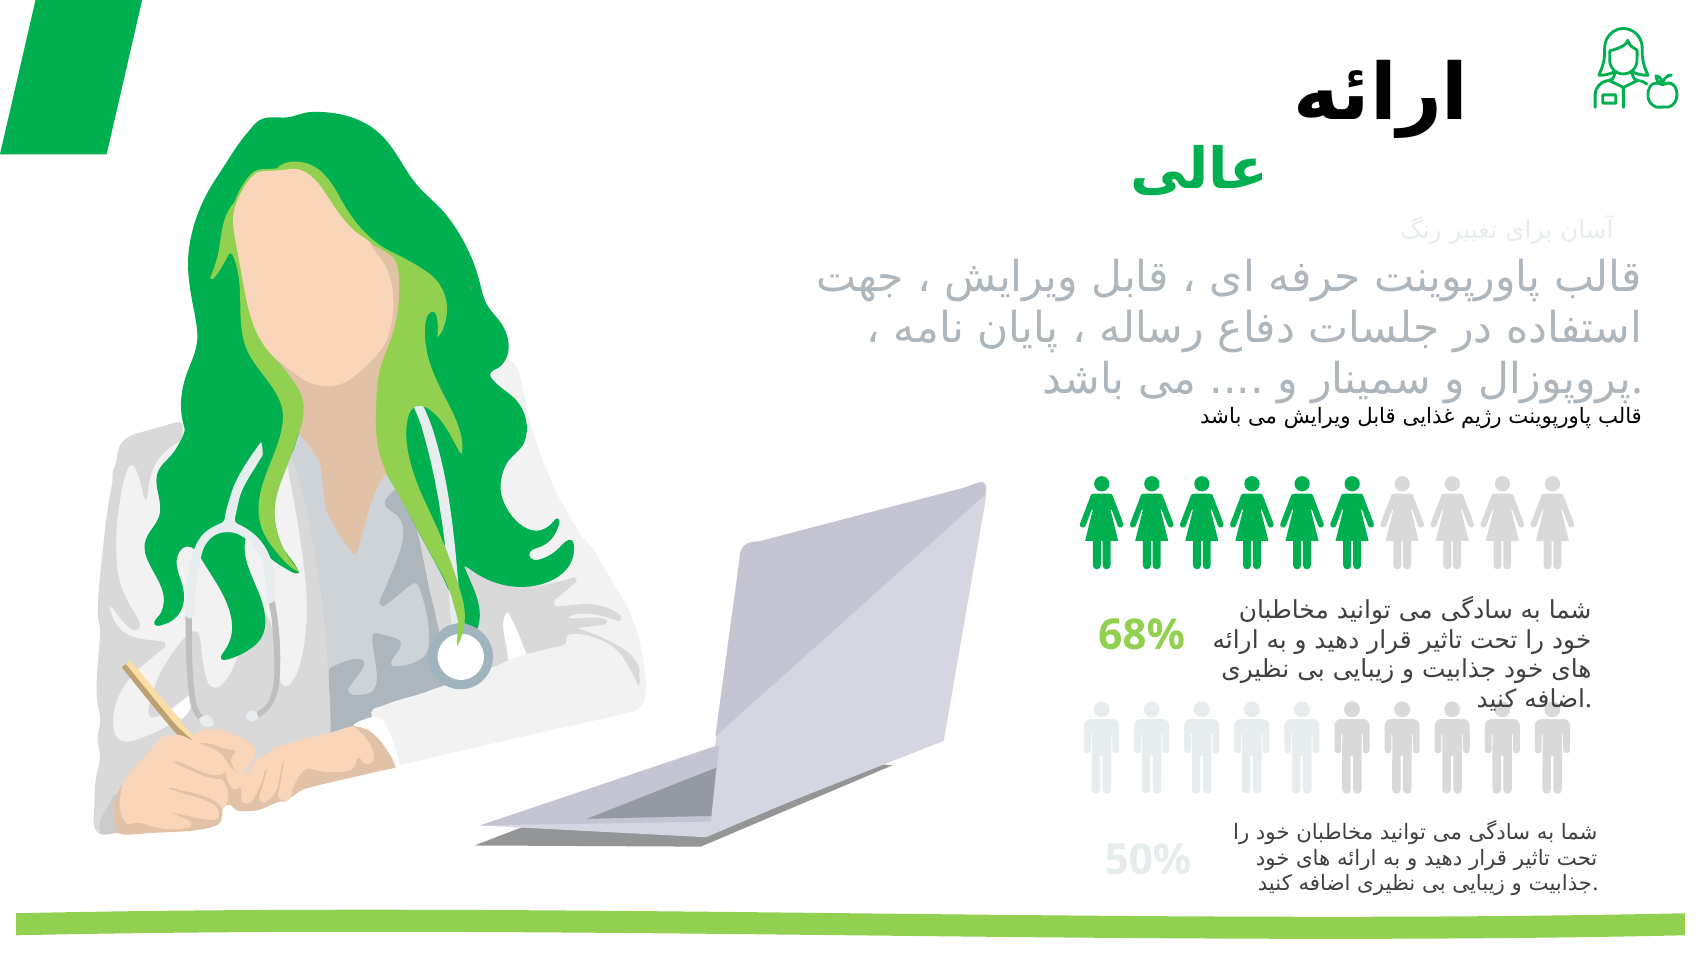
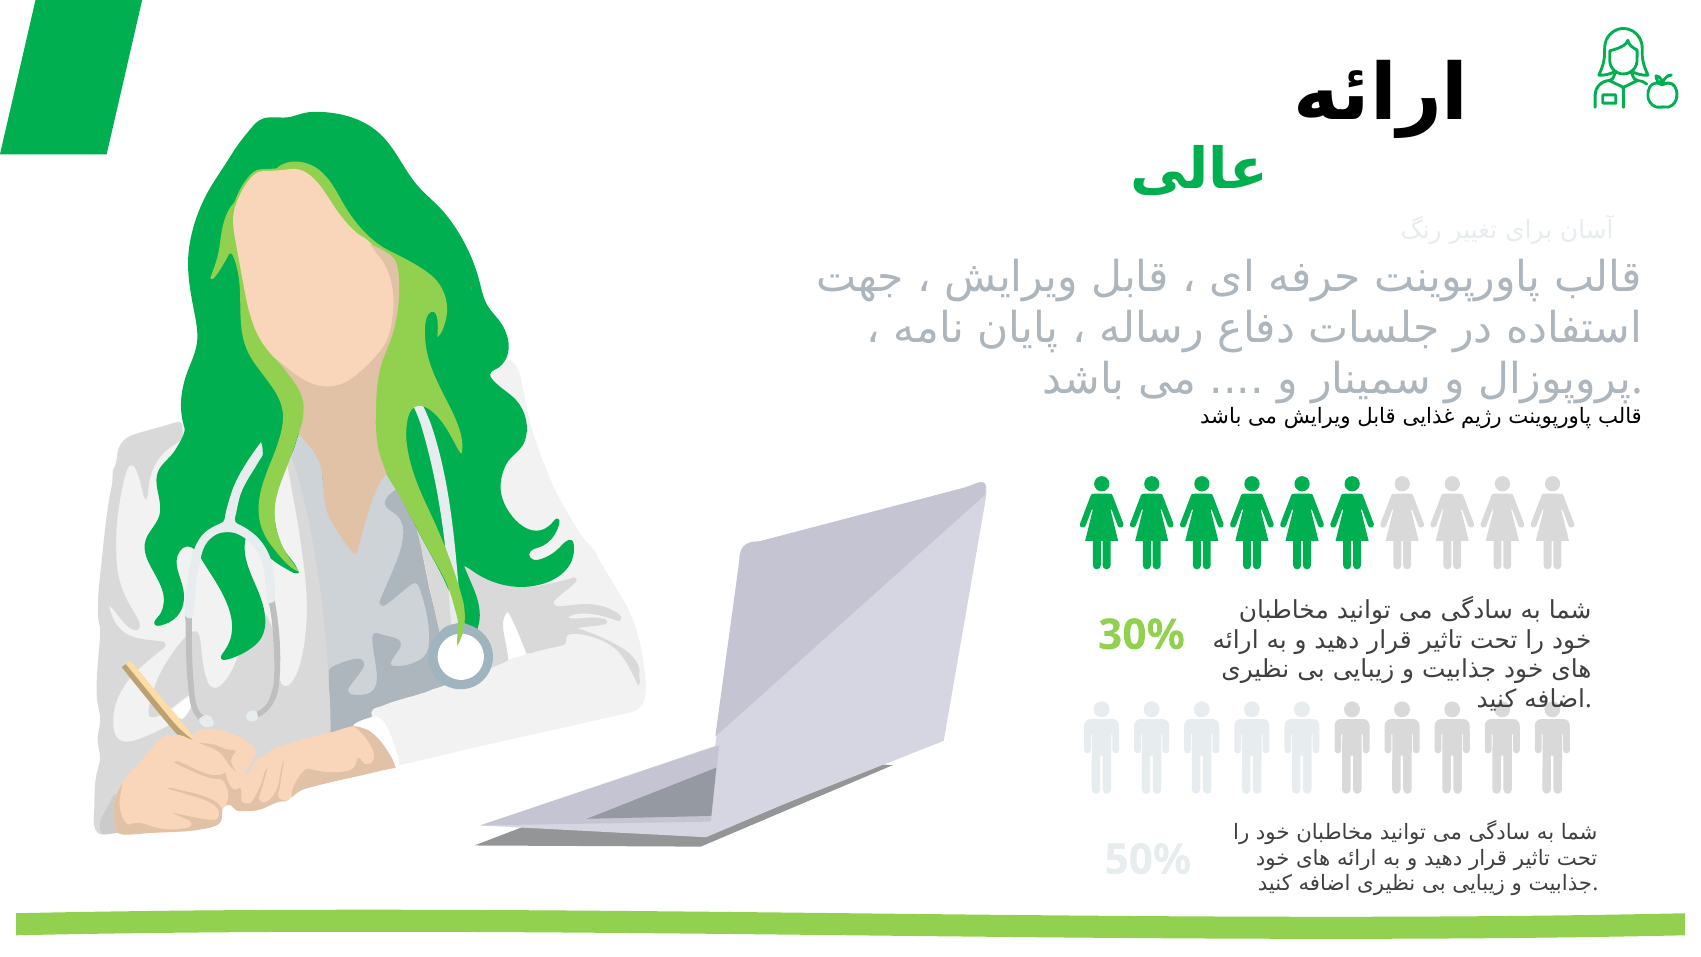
68%: 68% -> 30% (1141, 635)
